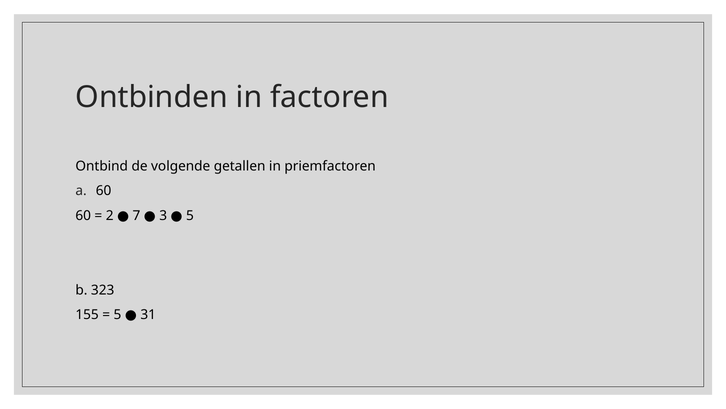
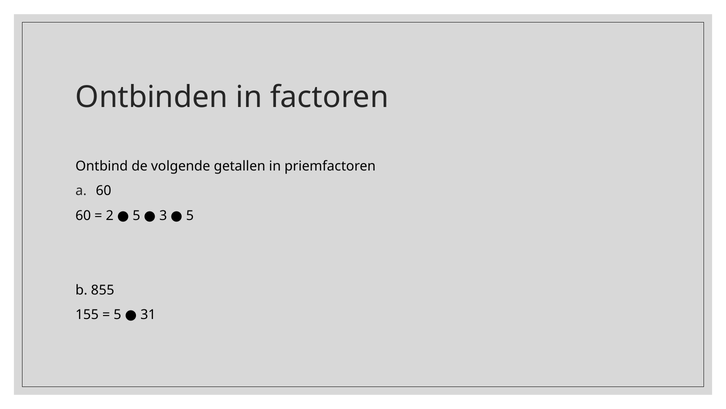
2 7: 7 -> 5 (137, 215)
323: 323 -> 855 (103, 290)
